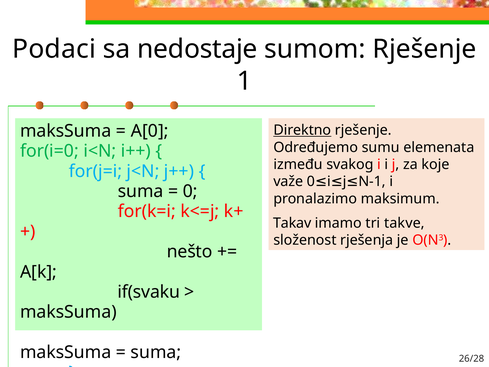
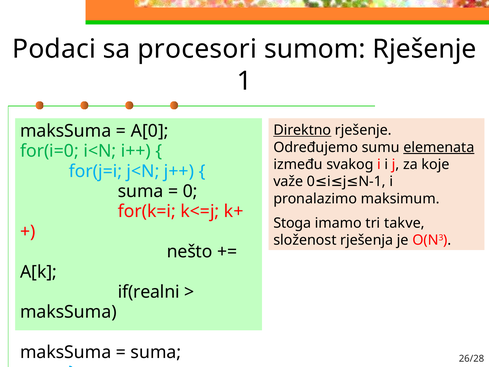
nedostaje: nedostaje -> procesori (197, 49)
elemenata underline: none -> present (439, 147)
Takav: Takav -> Stoga (292, 223)
if(svaku: if(svaku -> if(realni (149, 292)
